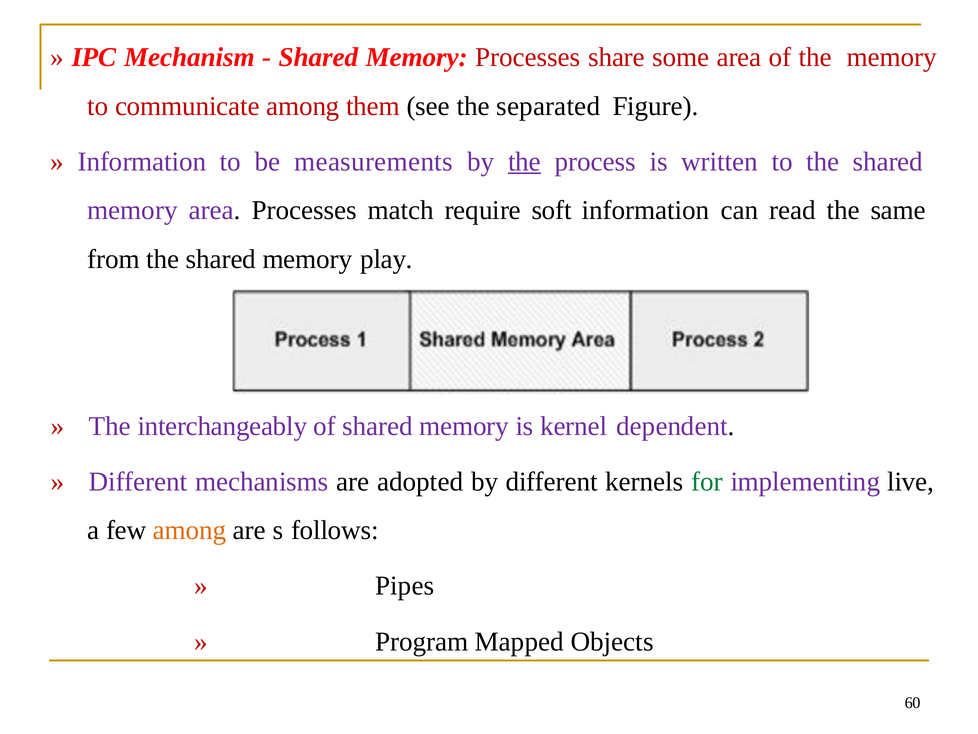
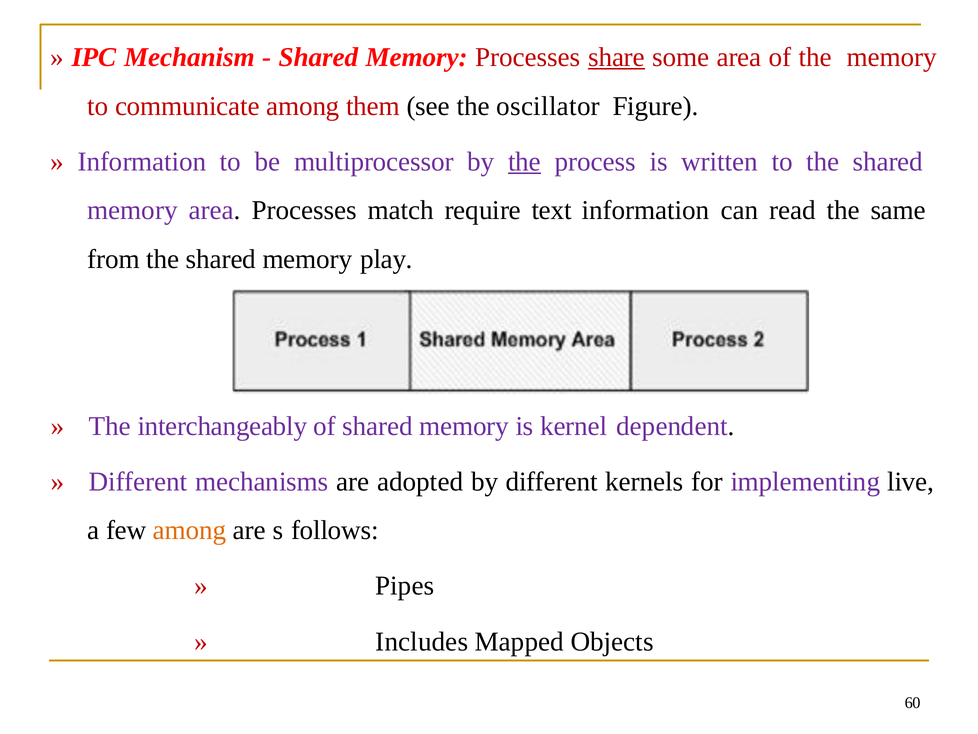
share underline: none -> present (617, 57)
separated: separated -> oscillator (548, 106)
measurements: measurements -> multiprocessor (374, 161)
soft: soft -> text (552, 210)
for colour: green -> black (707, 481)
Program: Program -> Includes (422, 641)
